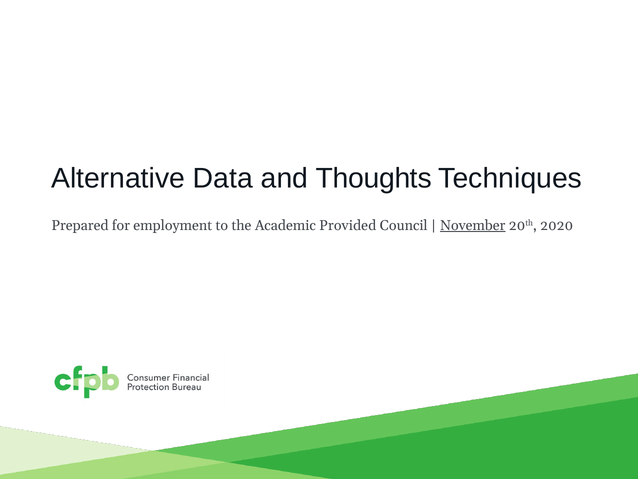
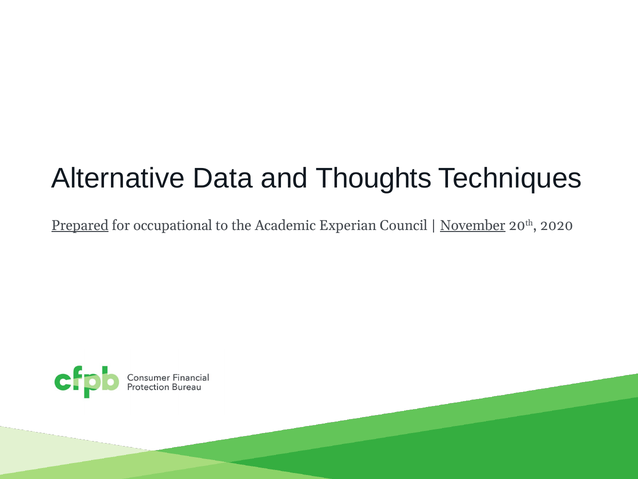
Prepared underline: none -> present (80, 225)
employment: employment -> occupational (173, 225)
Provided: Provided -> Experian (348, 225)
